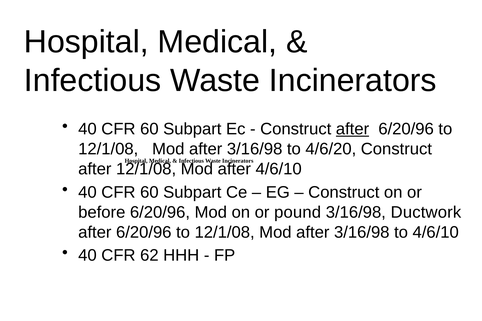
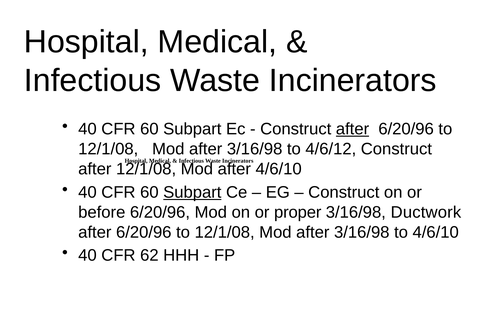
4/6/20: 4/6/20 -> 4/6/12 (331, 149)
Subpart underline: none -> present (192, 192)
pound: pound -> proper (298, 212)
